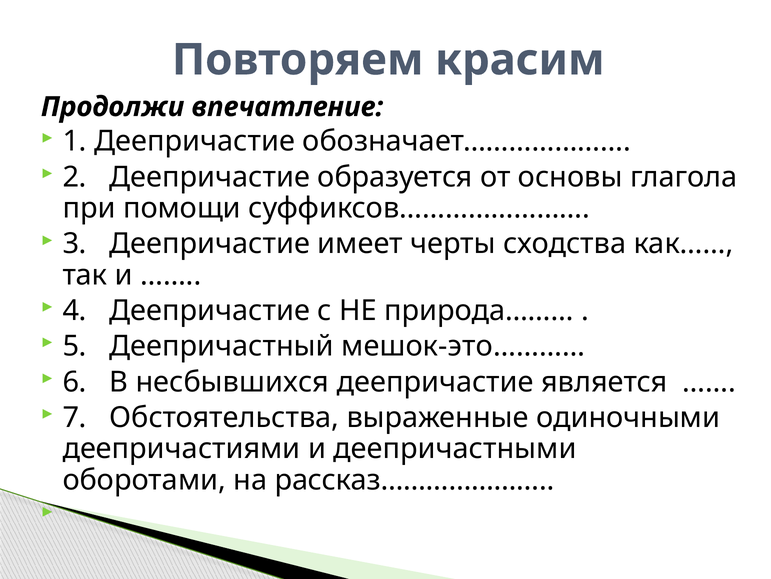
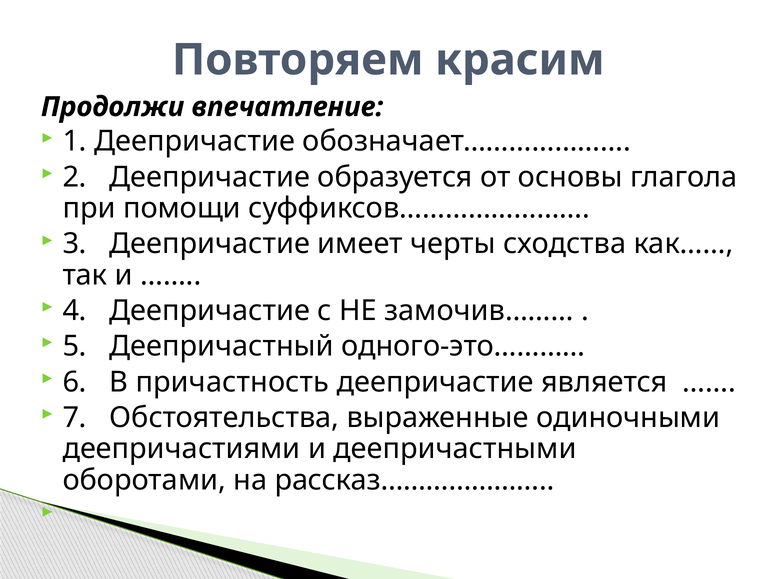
природа………: природа……… -> замочив……… (479, 310)
мешок-это…………: мешок-это………… -> одного-это………… (463, 346)
несбывшихся: несбывшихся -> причастность (232, 382)
